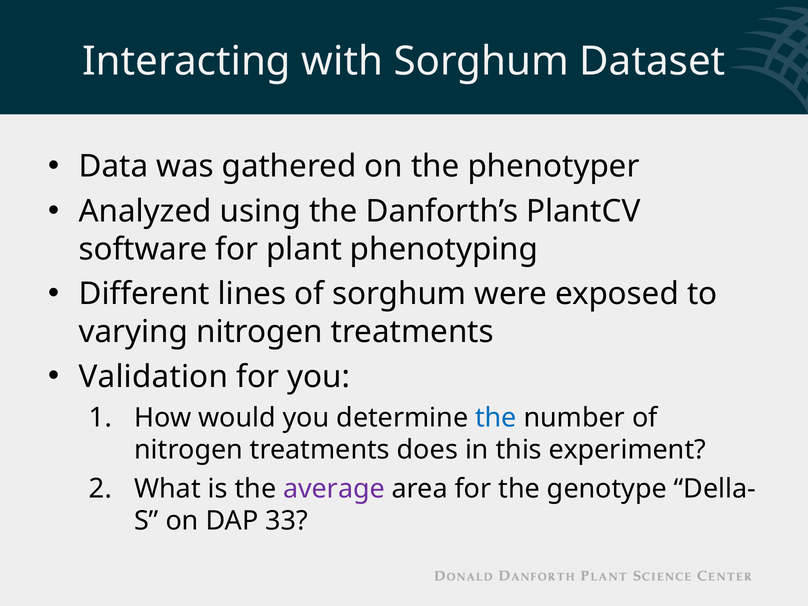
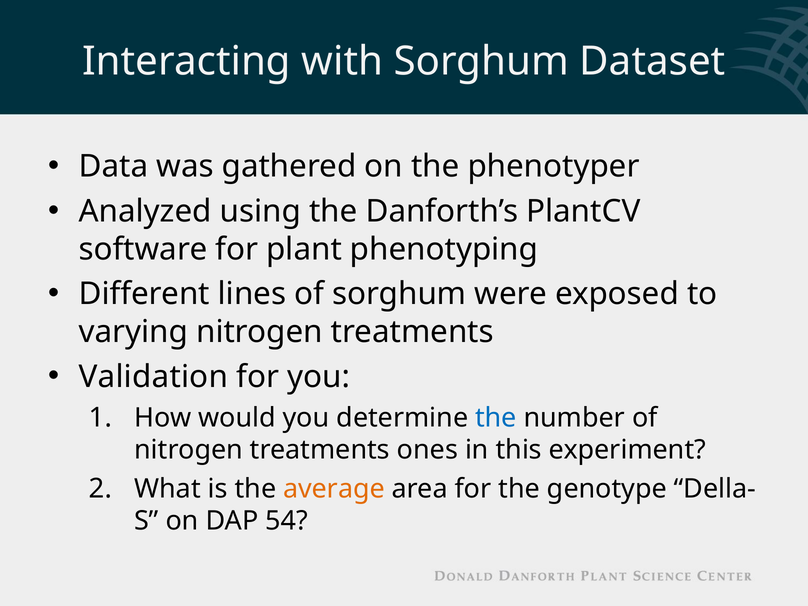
does: does -> ones (427, 450)
average colour: purple -> orange (334, 489)
33: 33 -> 54 (287, 521)
